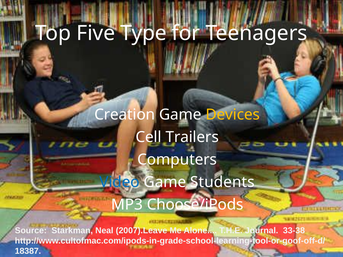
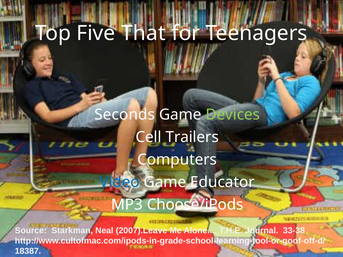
Type: Type -> That (143, 33)
Creation: Creation -> Seconds (125, 115)
Devices colour: yellow -> light green (233, 115)
Students: Students -> Educator (222, 182)
